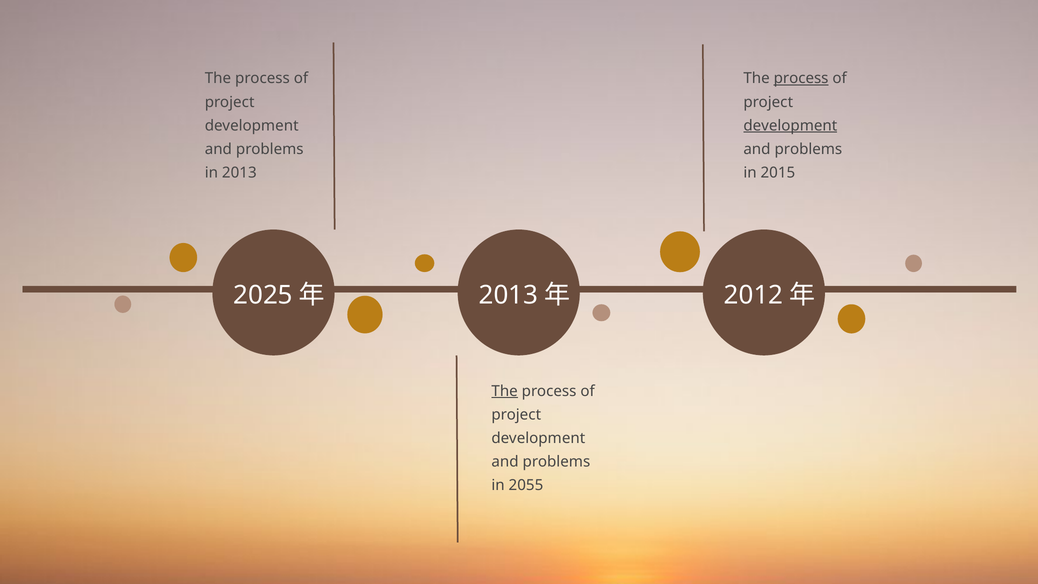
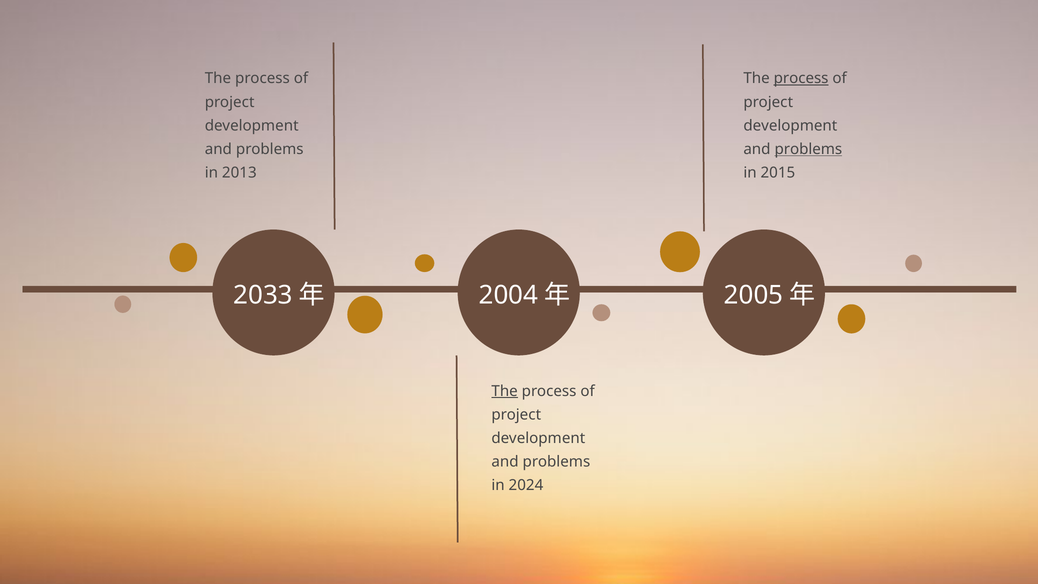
development underline: present -> none (790, 126)
problems underline: none -> present (808, 149)
2025: 2025 -> 2033 (263, 295)
2013: 2013 -> 2004 (508, 295)
2012: 2012 -> 2005 (754, 295)
2055: 2055 -> 2024 (526, 485)
